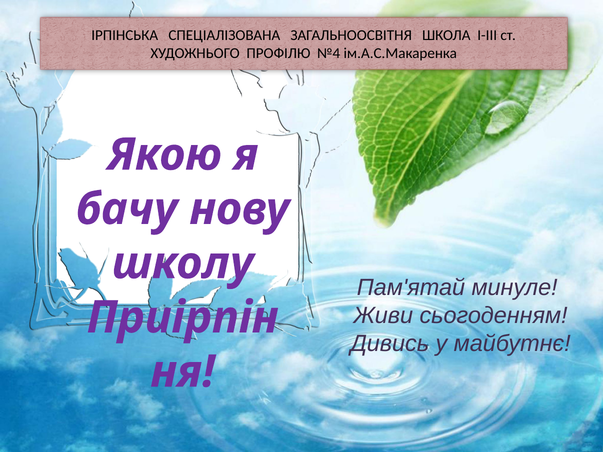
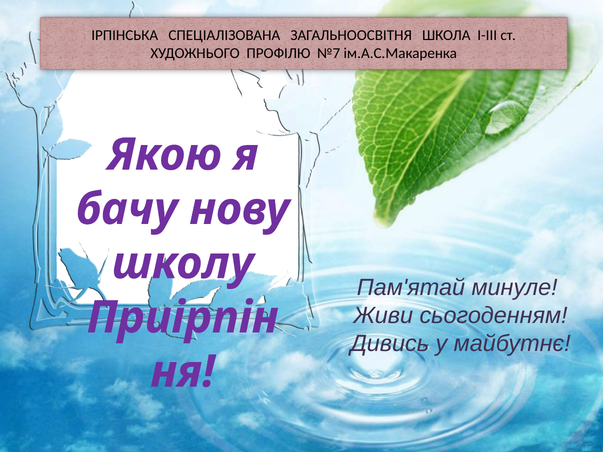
№4: №4 -> №7 (329, 53)
